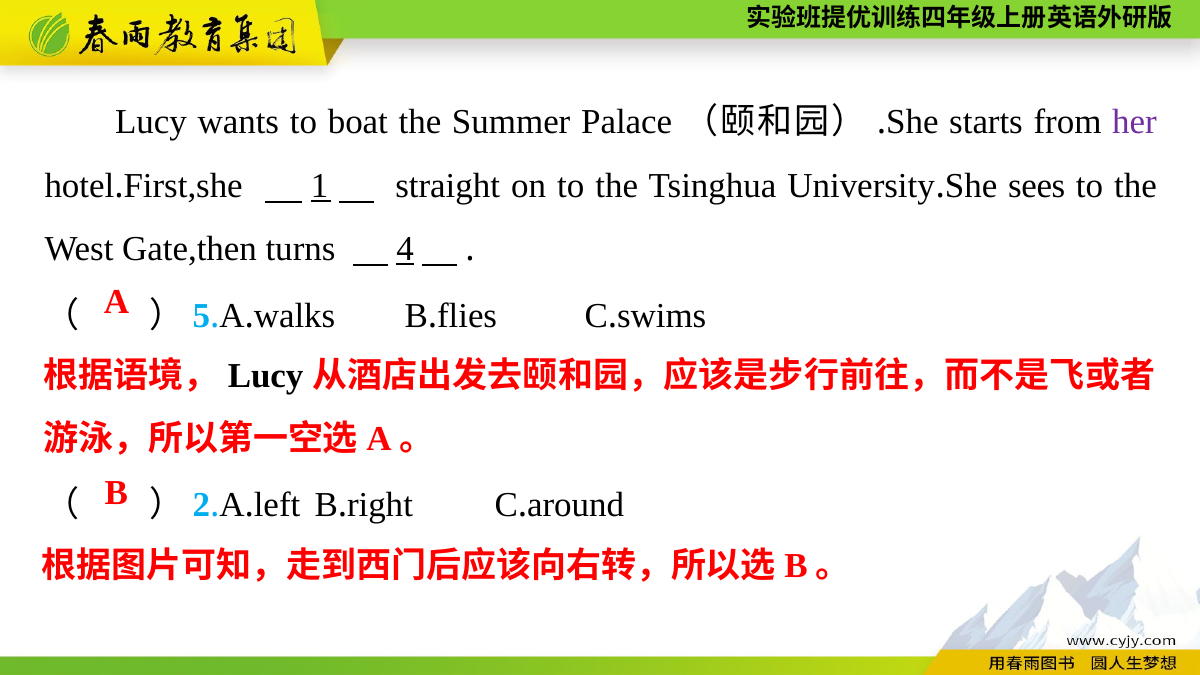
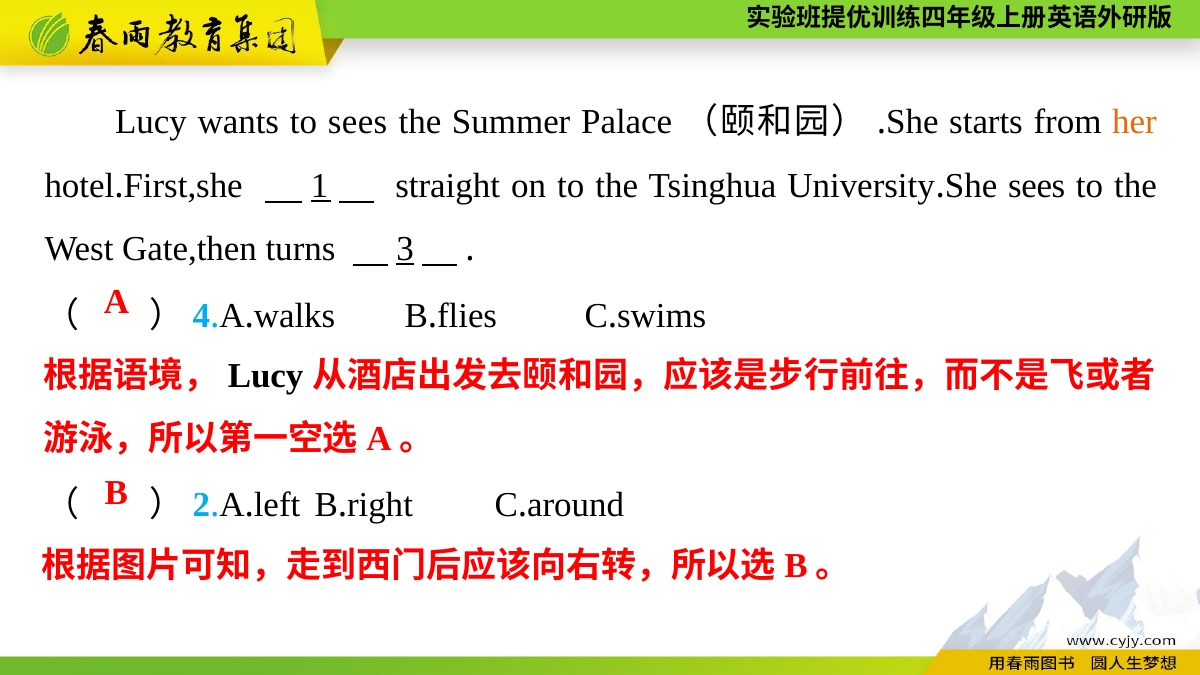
to boat: boat -> sees (358, 122)
her colour: purple -> orange (1134, 122)
4: 4 -> 3 (405, 249)
5: 5 -> 4 (201, 316)
